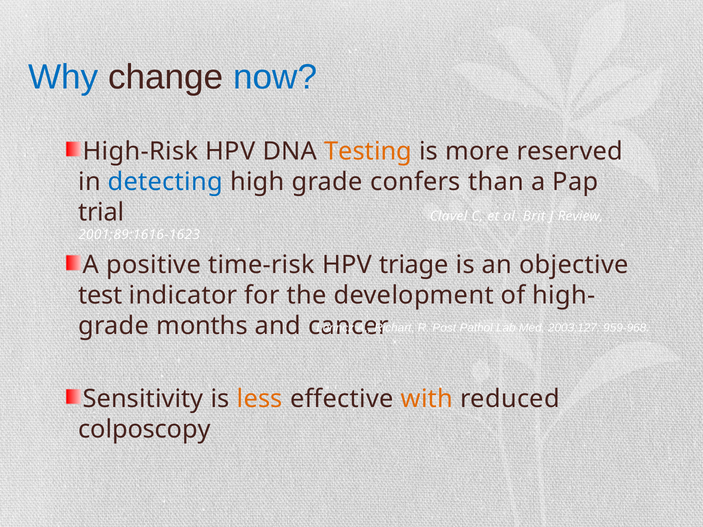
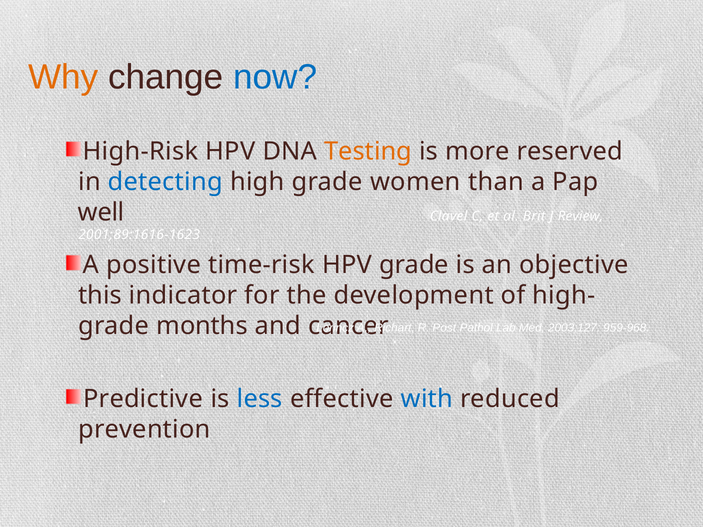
Why colour: blue -> orange (63, 77)
confers: confers -> women (415, 182)
trial: trial -> well (101, 212)
HPV triage: triage -> grade (414, 265)
test: test -> this (100, 296)
Sensitivity: Sensitivity -> Predictive (143, 399)
less colour: orange -> blue (260, 399)
with colour: orange -> blue (427, 399)
colposcopy: colposcopy -> prevention (144, 430)
